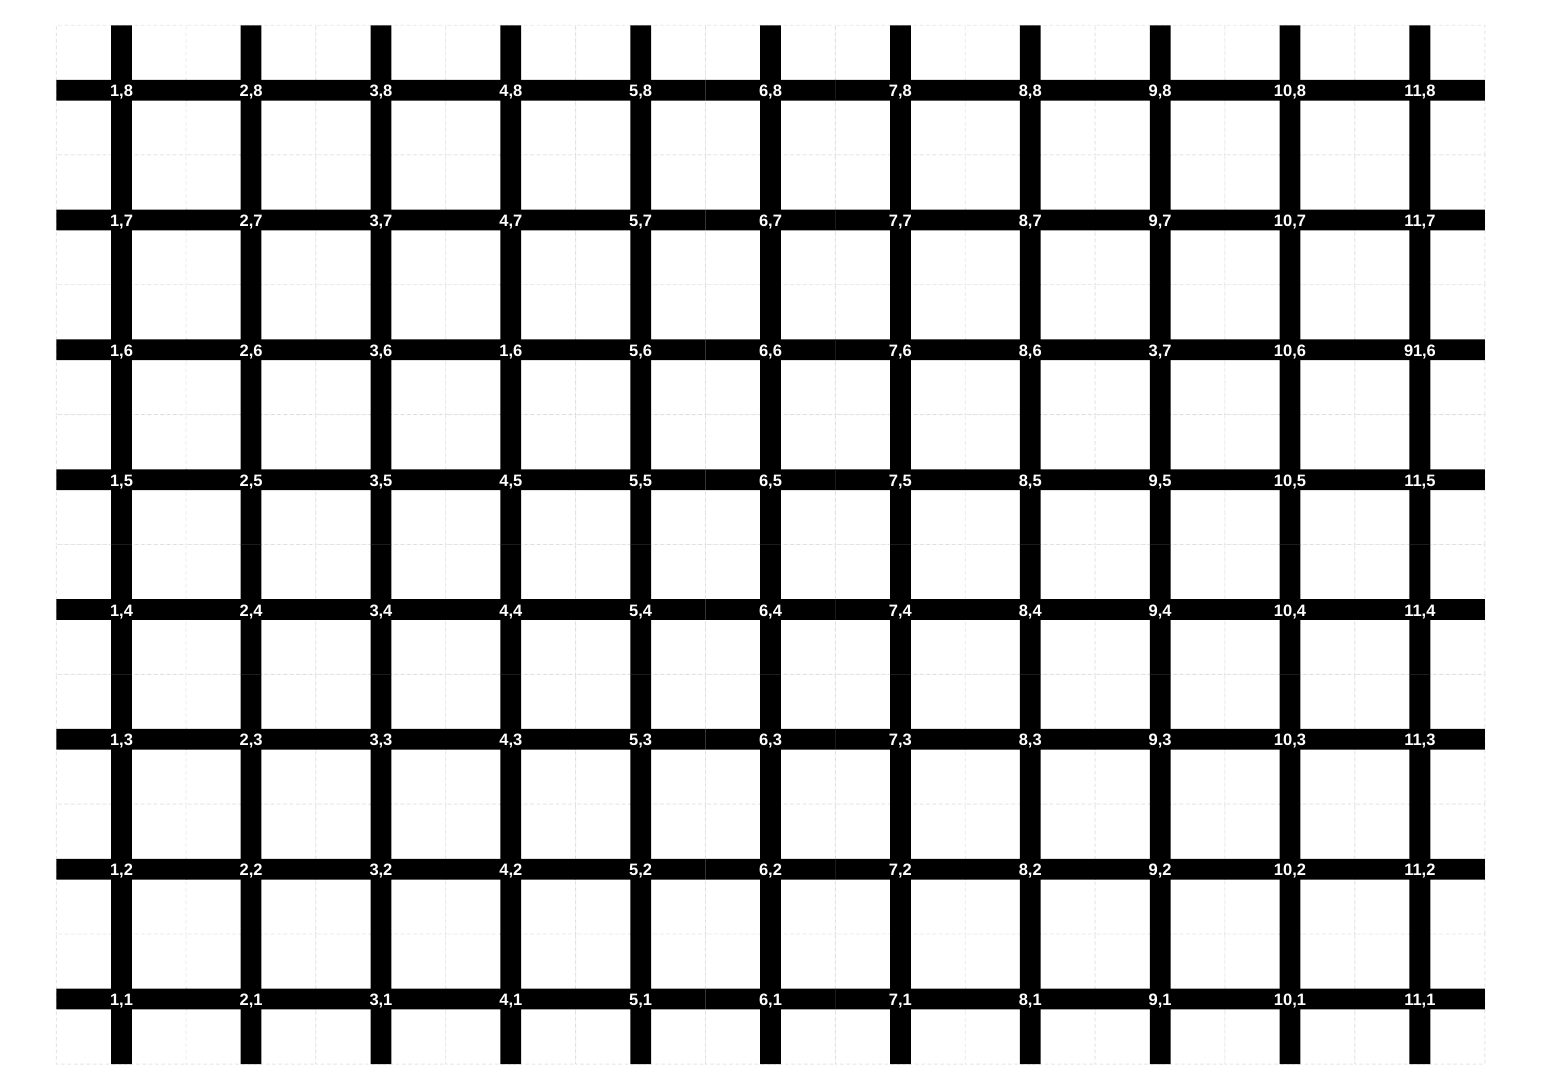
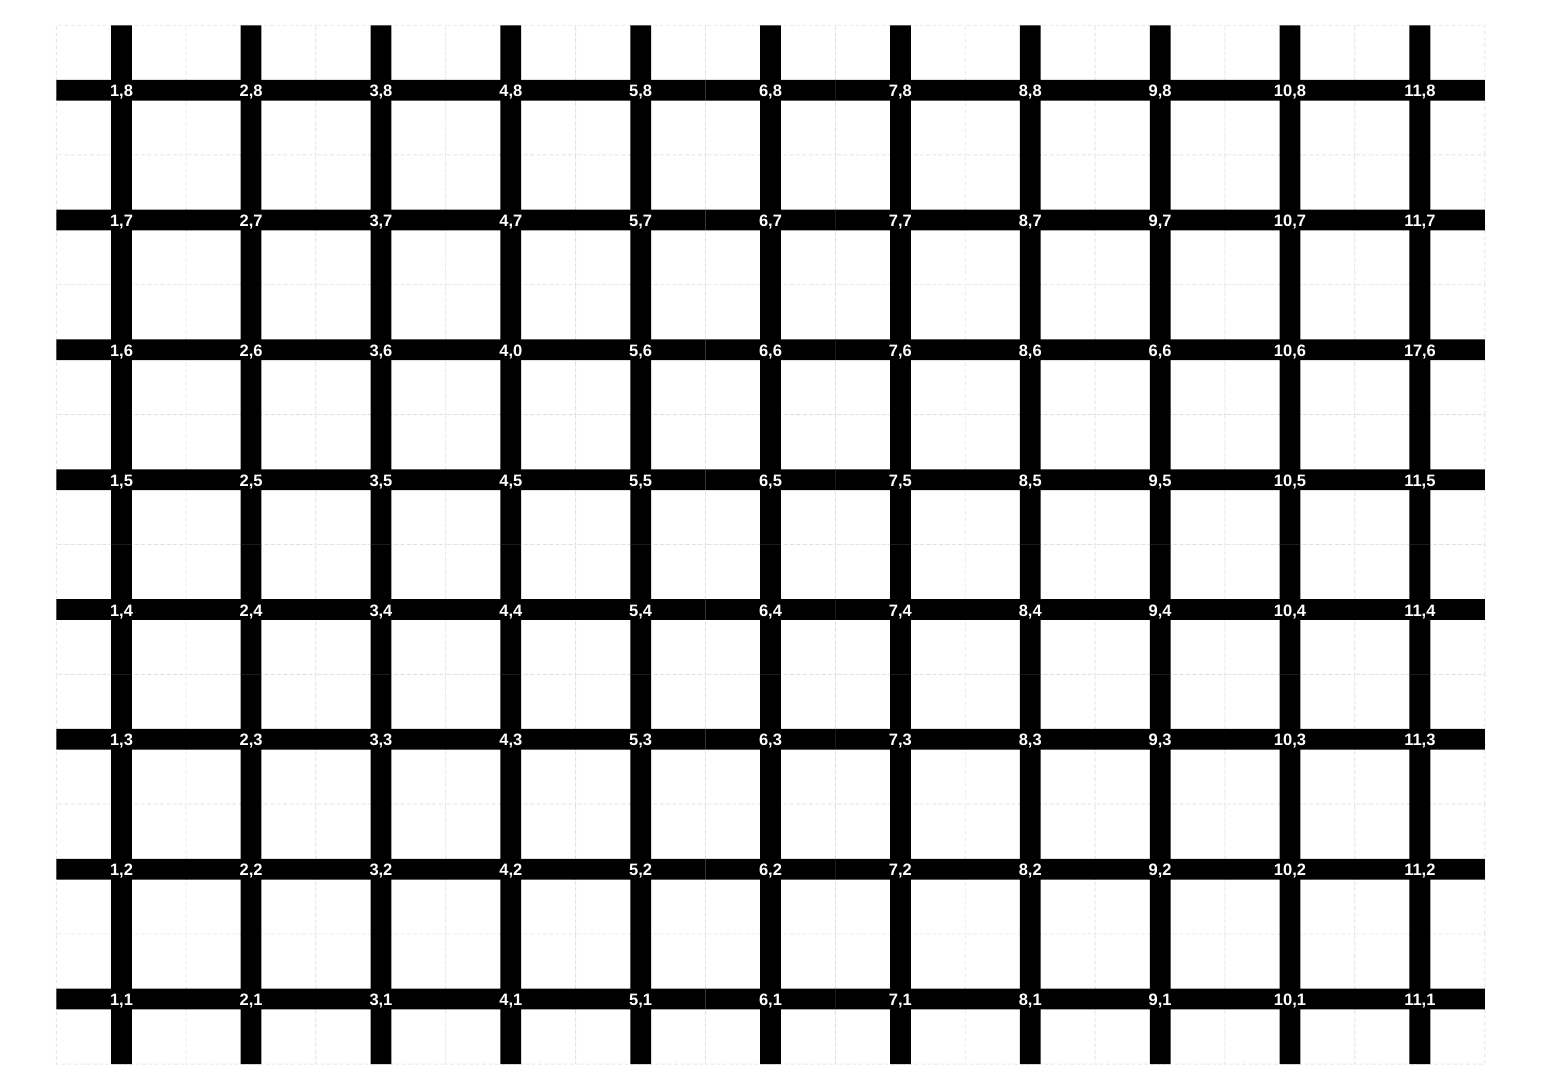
3,6 1,6: 1,6 -> 4,0 (511, 351)
8,6 3,7: 3,7 -> 6,6 (1160, 351)
91,6: 91,6 -> 17,6 (1420, 351)
